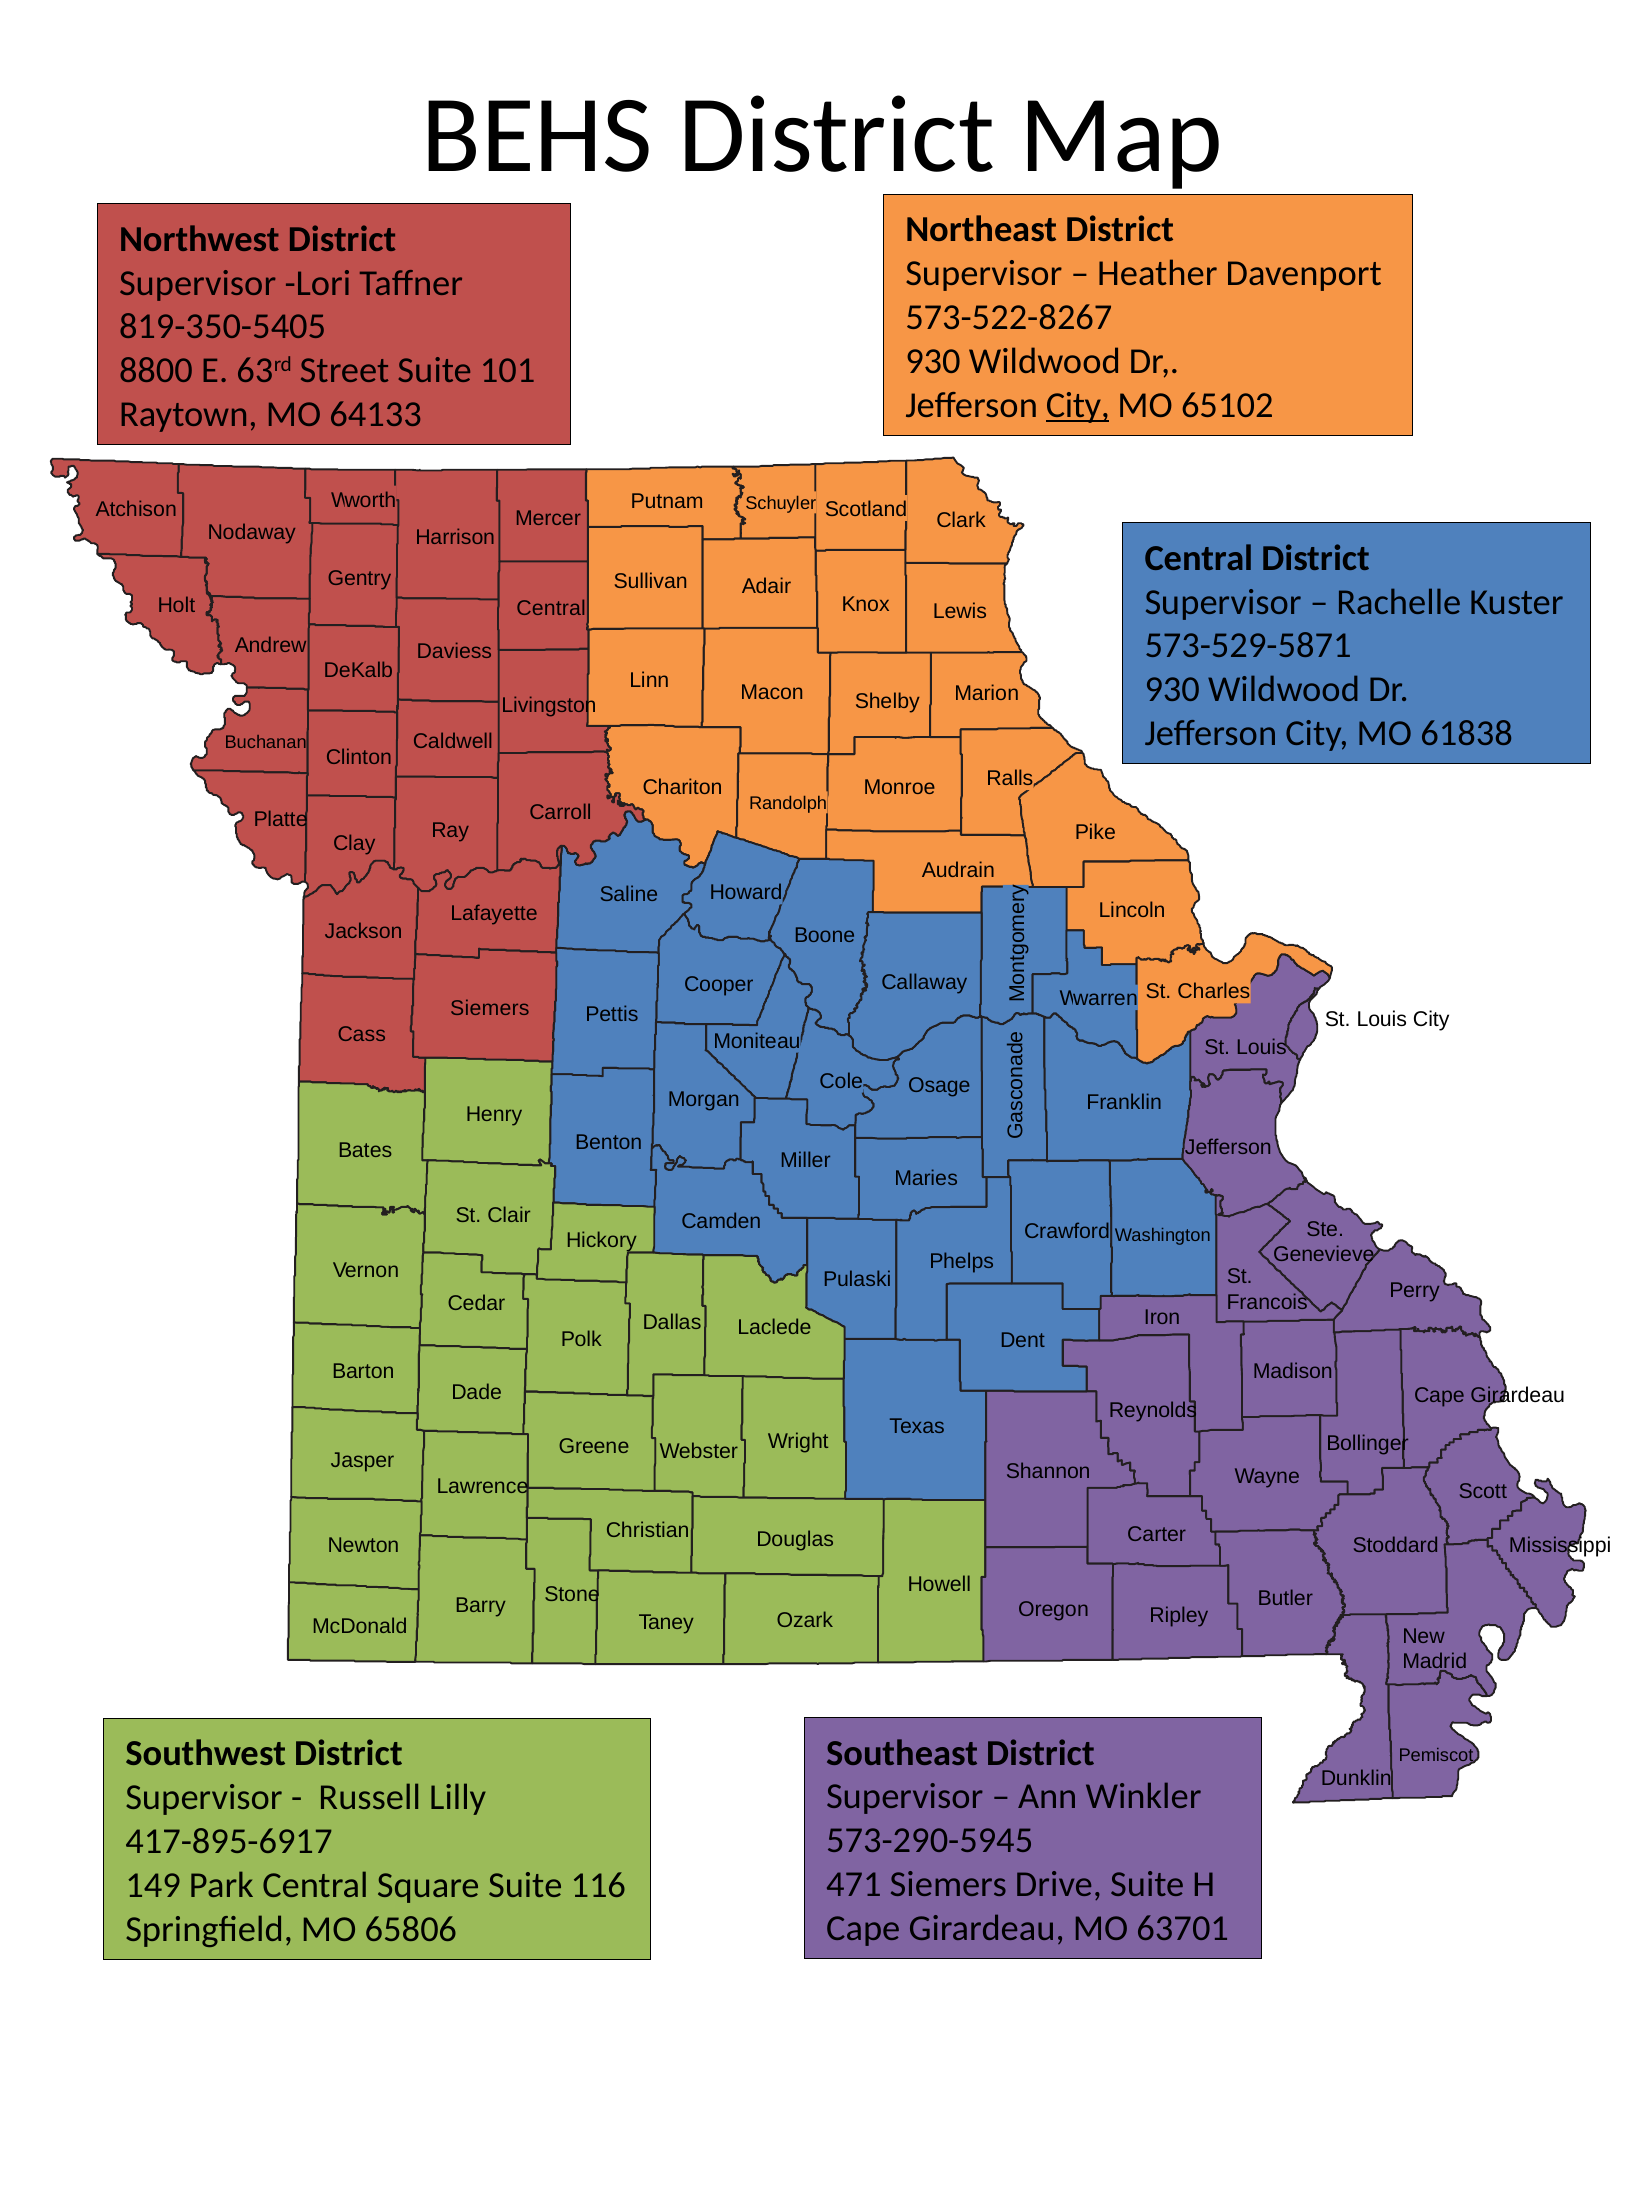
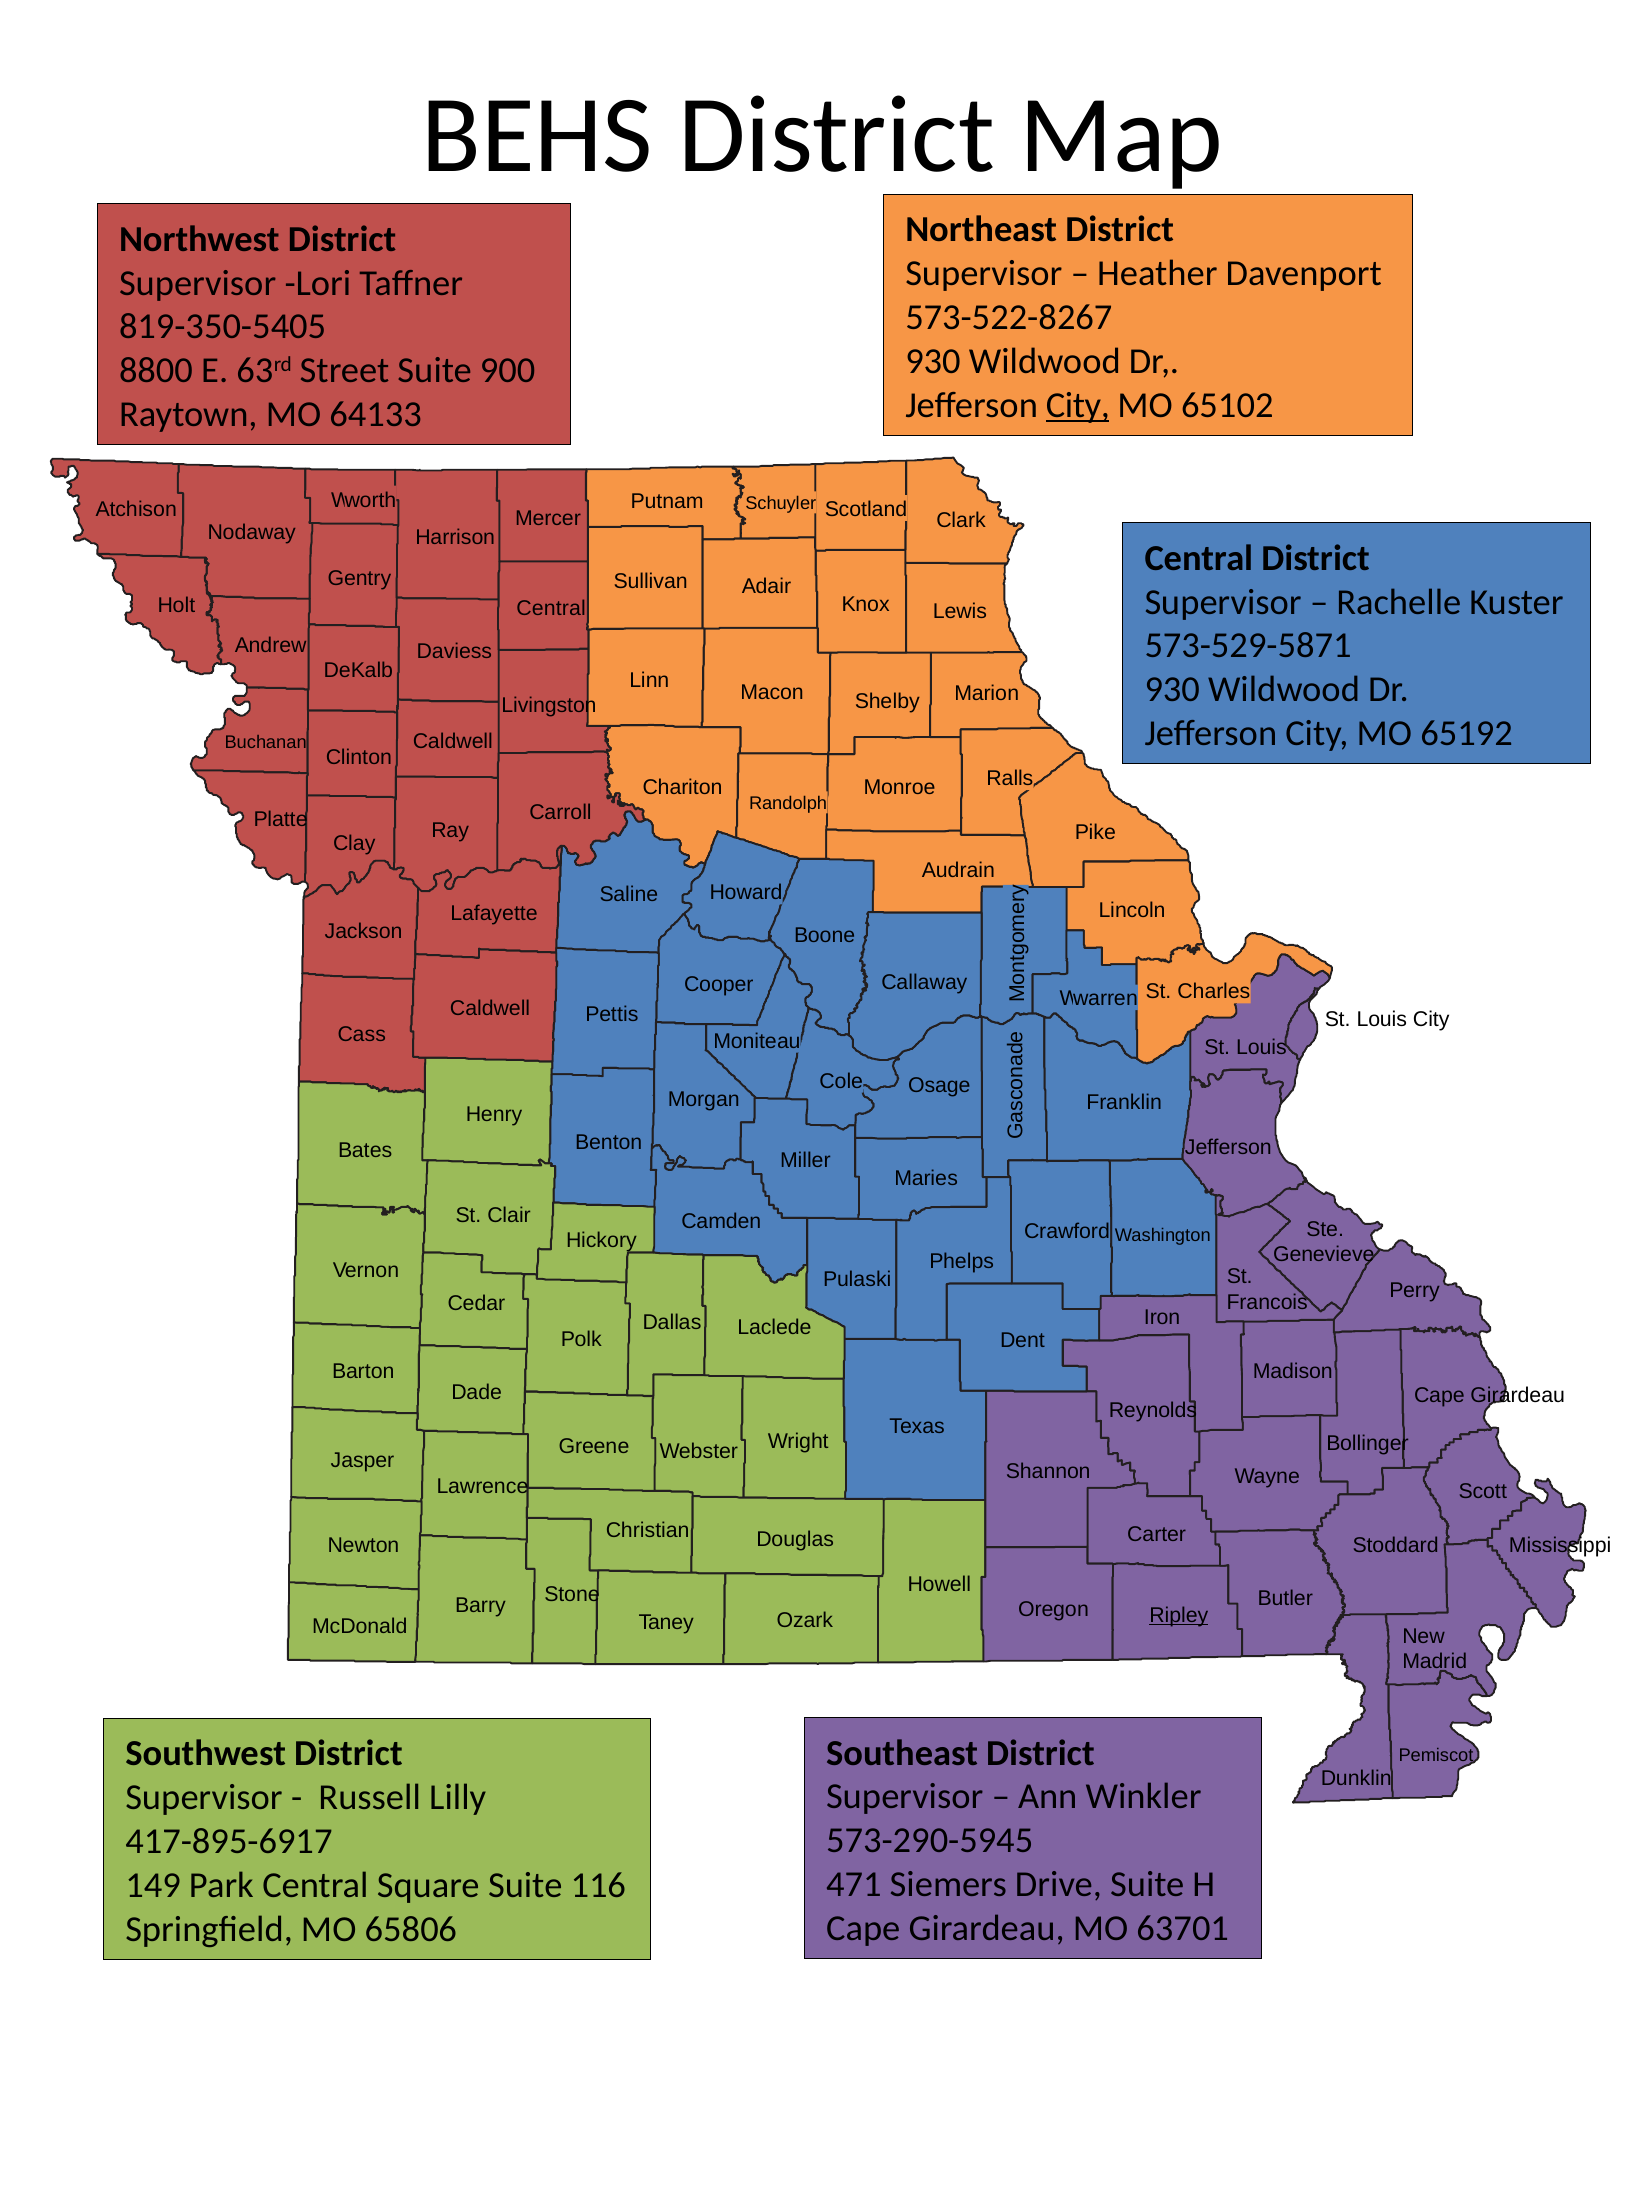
101: 101 -> 900 (508, 371)
61838: 61838 -> 65192 (1467, 734)
Siemers: Siemers -> Caldwell (490, 1009)
Ripley underline: none -> present (1179, 1615)
